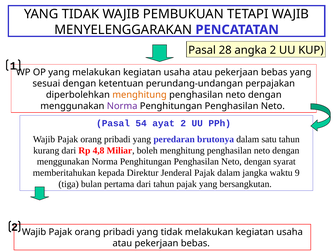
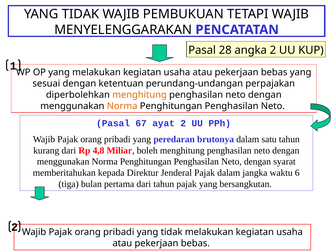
Norma colour: purple -> orange (122, 106)
54: 54 -> 67 (141, 123)
9: 9 -> 6 (297, 173)
